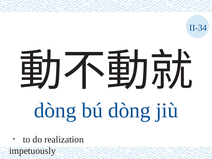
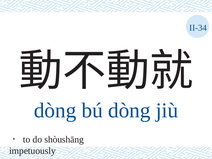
realization: realization -> shòushāng (64, 139)
